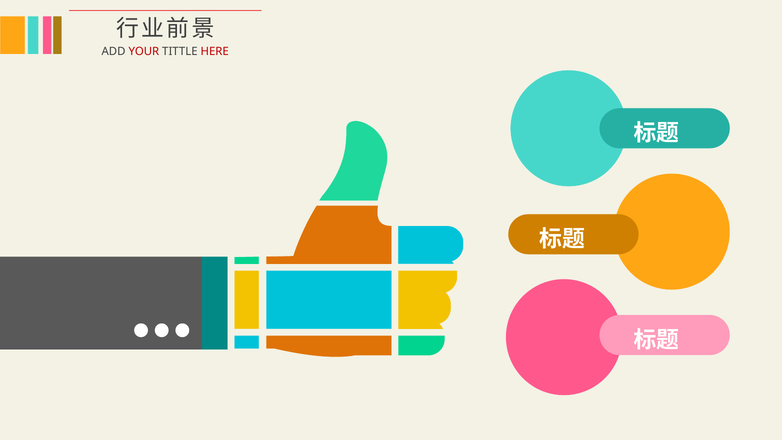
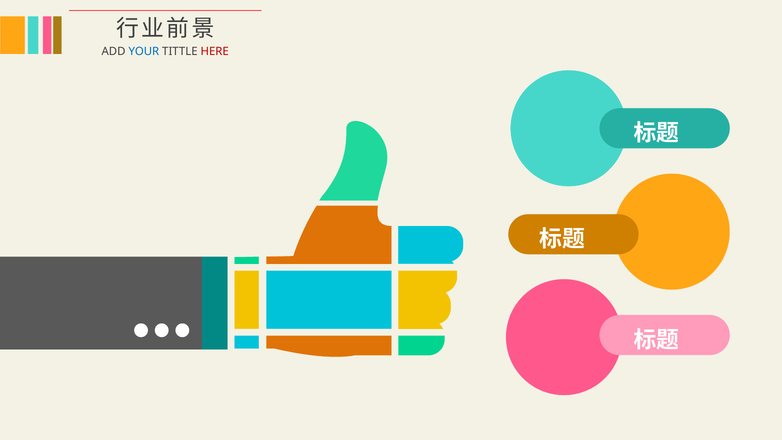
YOUR colour: red -> blue (144, 51)
